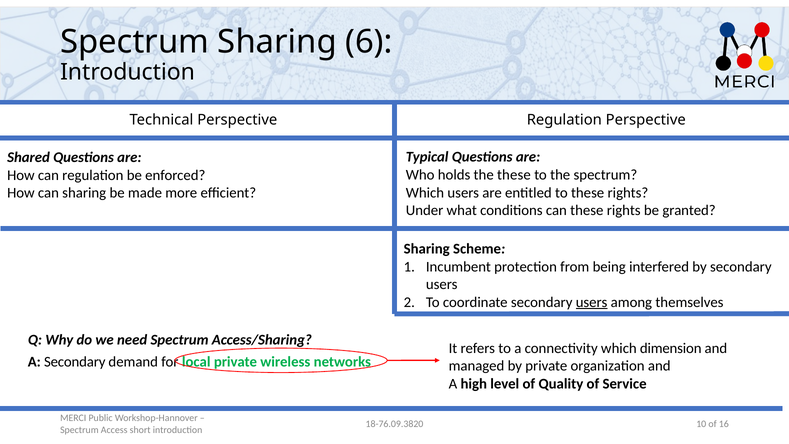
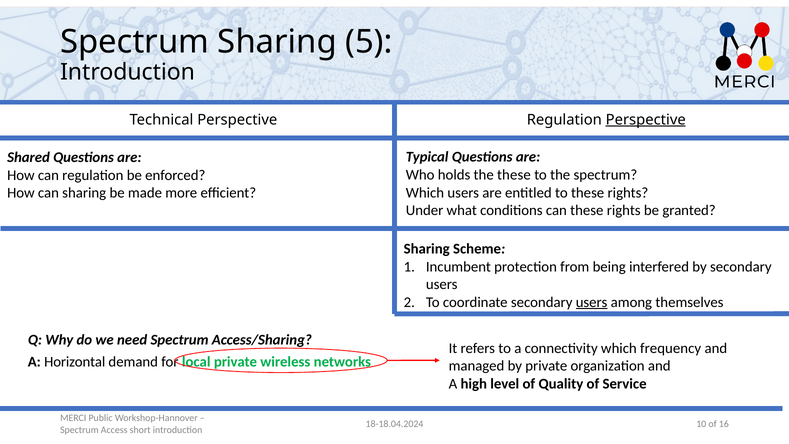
6: 6 -> 5 (369, 42)
Perspective underline: none -> present (646, 120)
dimension: dimension -> frequency (671, 348)
A Secondary: Secondary -> Horizontal (75, 362)
18-76.09.3820: 18-76.09.3820 -> 18-18.04.2024 (394, 424)
